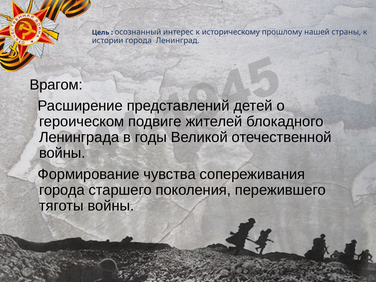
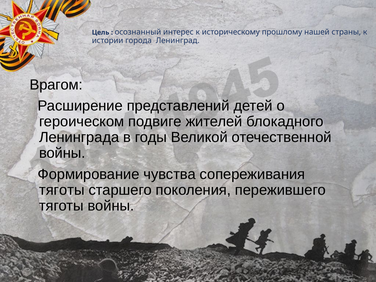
города: города -> тяготы (62, 190)
